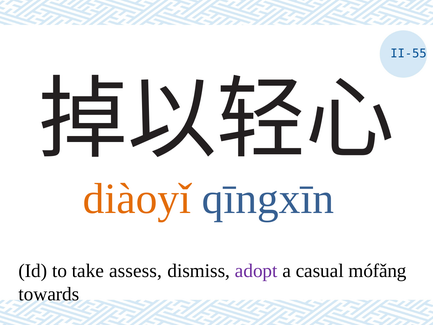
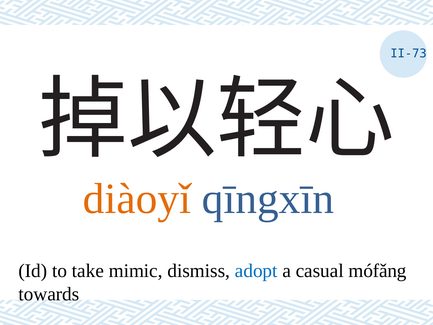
II-55: II-55 -> II-73 (408, 53)
assess: assess -> mimic (136, 271)
adopt colour: purple -> blue (256, 271)
